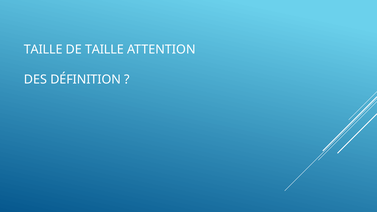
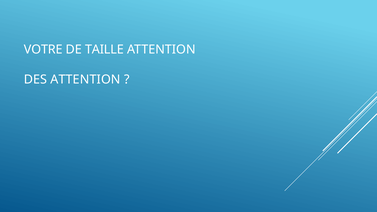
TAILLE: TAILLE -> VOTRE (43, 49)
DES DÉFINITION: DÉFINITION -> ATTENTION (85, 80)
